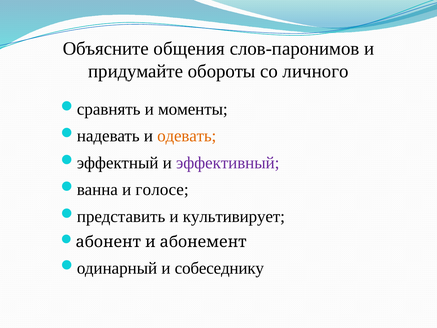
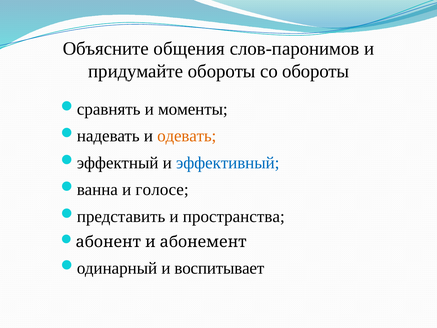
со личного: личного -> обороты (316, 71)
эффективный colour: purple -> blue (228, 163)
культивирует: культивирует -> пространства (234, 216)
собеседнику: собеседнику -> воспитывает (219, 268)
